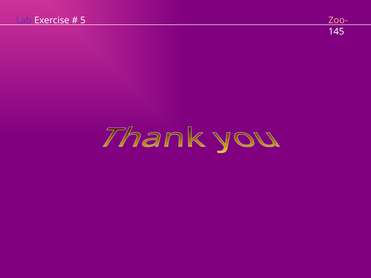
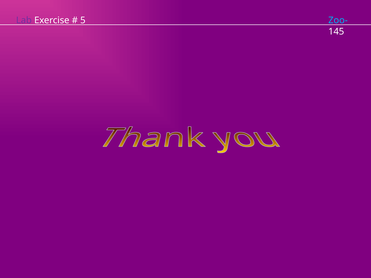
Zoo- colour: pink -> light blue (338, 20)
